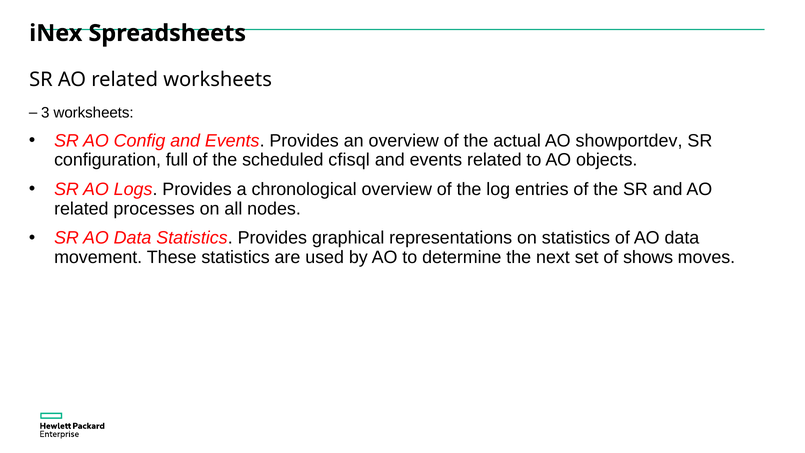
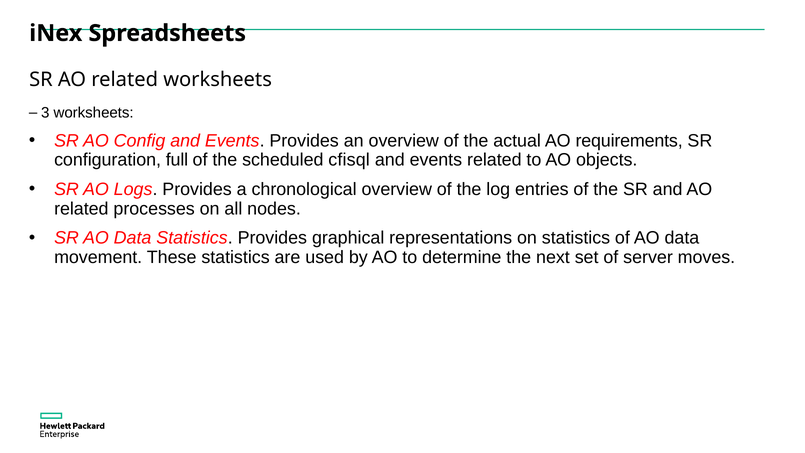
showportdev: showportdev -> requirements (629, 141)
shows: shows -> server (648, 257)
